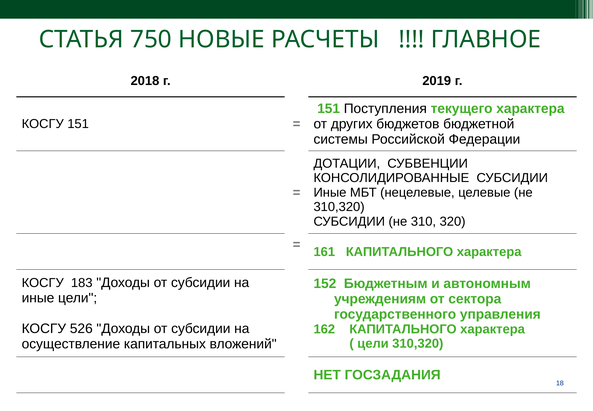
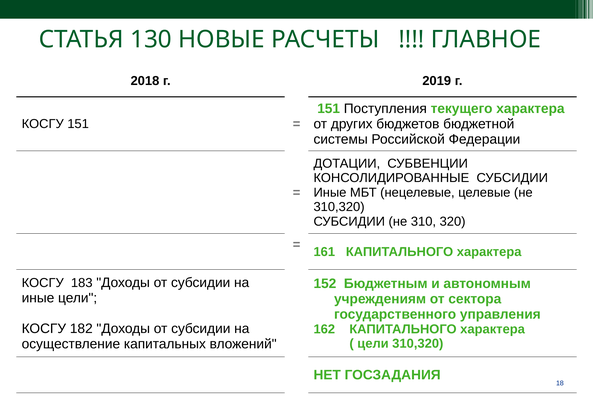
750: 750 -> 130 (151, 39)
526: 526 -> 182 (81, 328)
